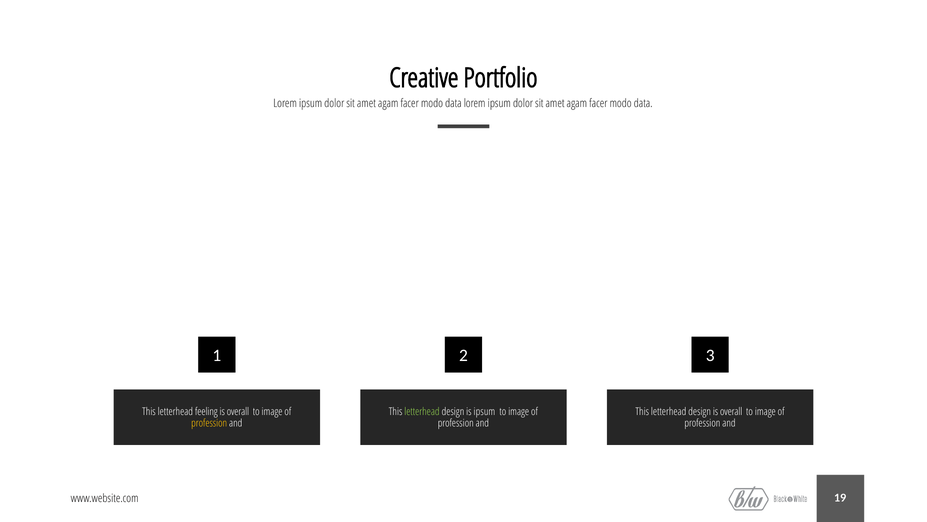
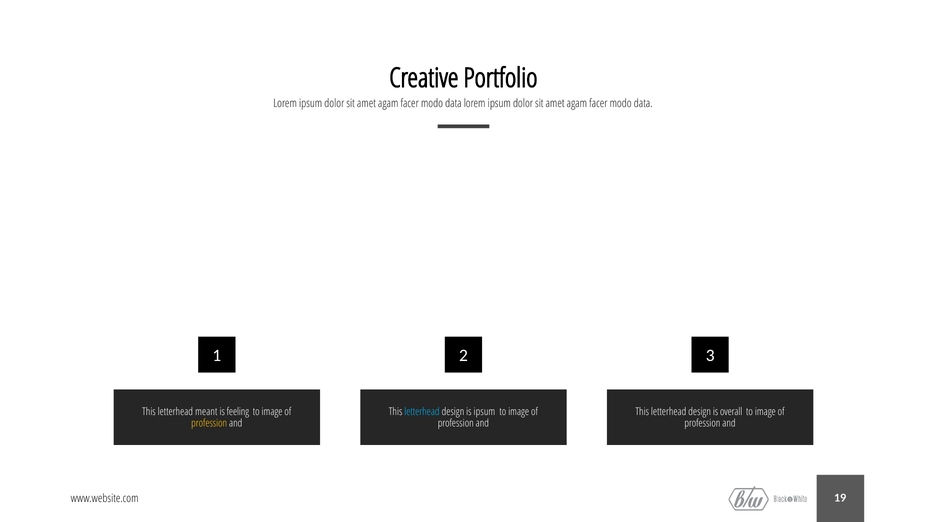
feeling: feeling -> meant (206, 411)
overall: overall -> feeling (238, 411)
letterhead colour: light green -> light blue (422, 411)
